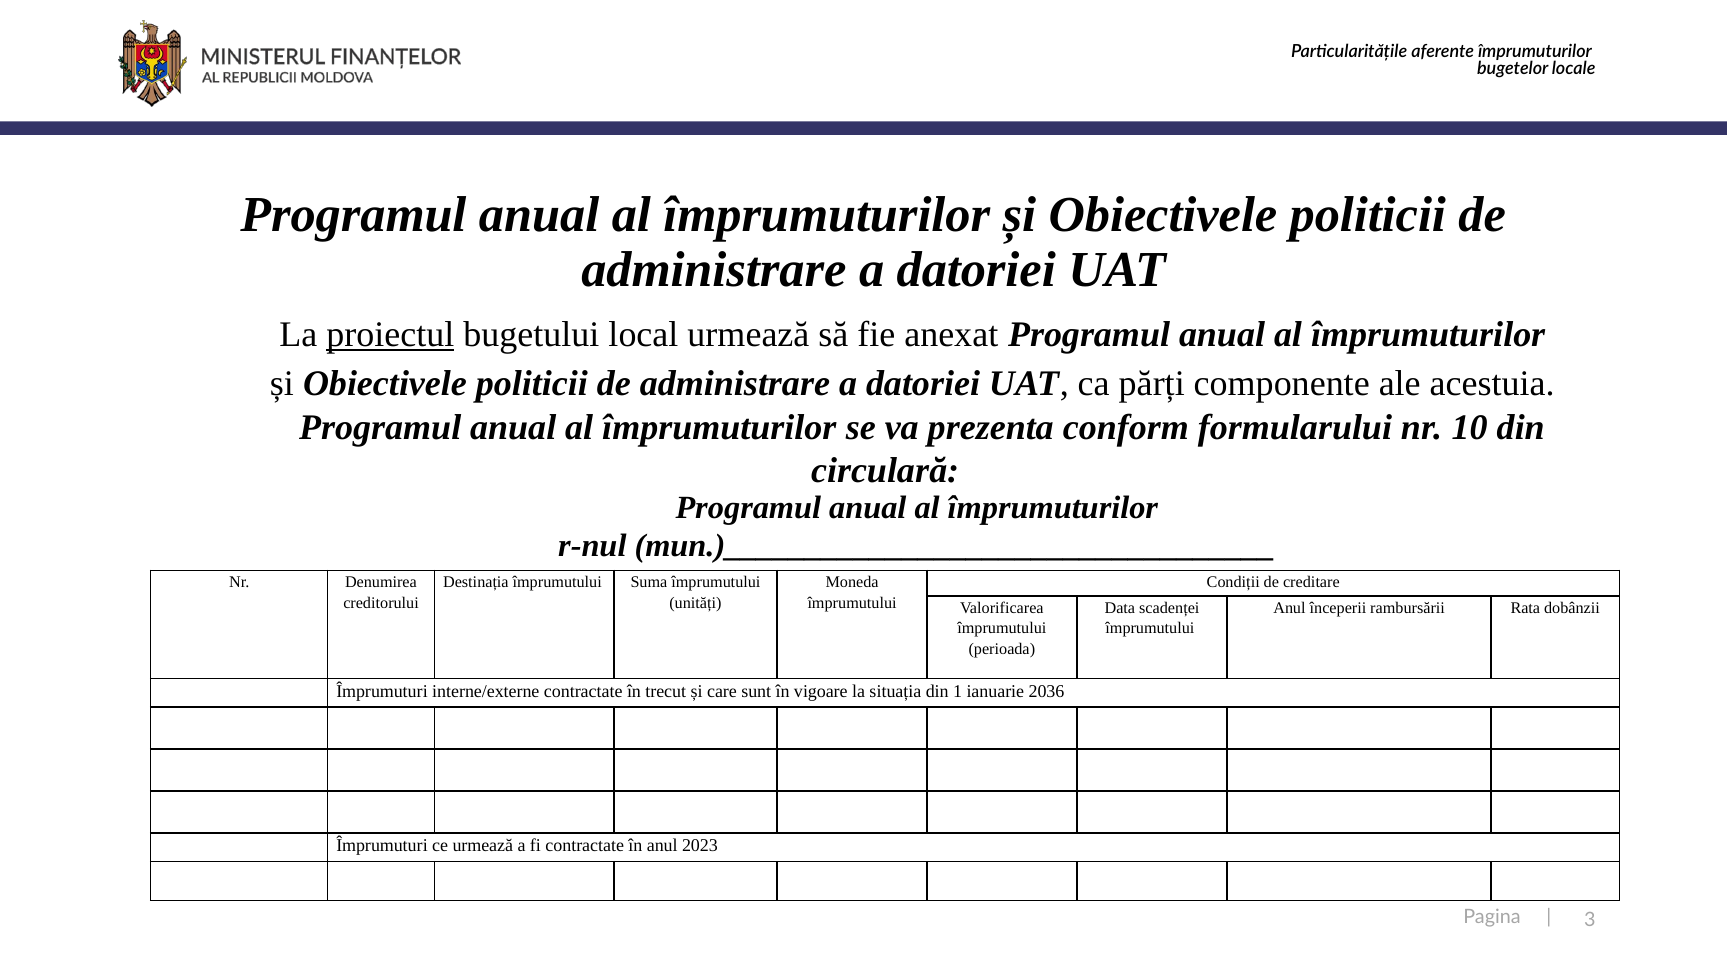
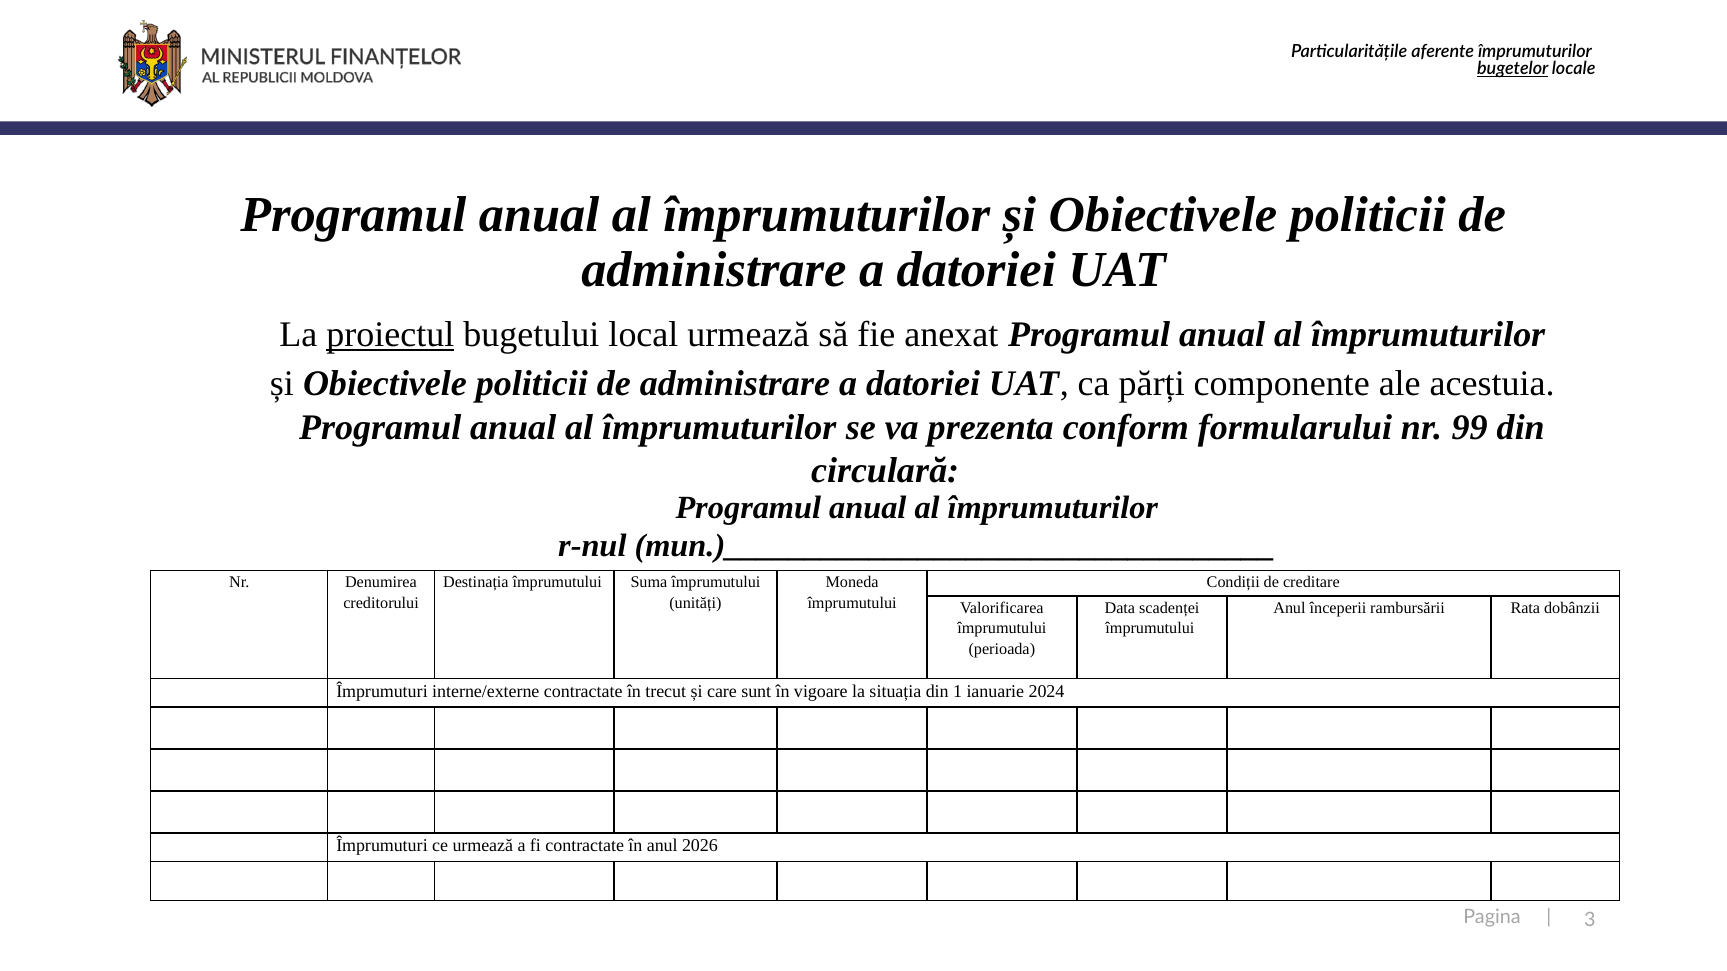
bugetelor underline: none -> present (1513, 69)
10: 10 -> 99 (1470, 427)
2036: 2036 -> 2024 (1047, 692)
2023: 2023 -> 2026 (700, 846)
